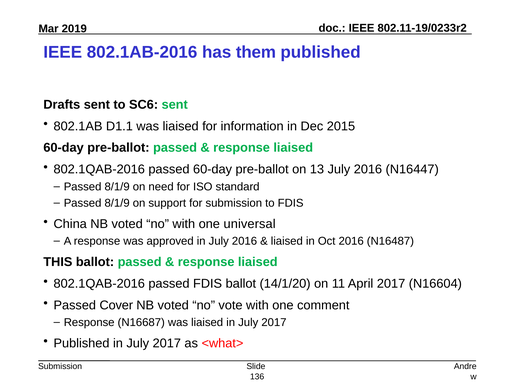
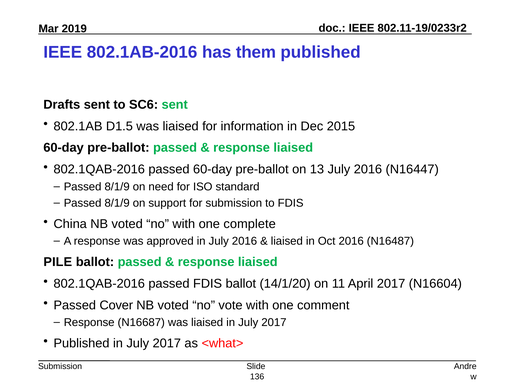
D1.1: D1.1 -> D1.5 (119, 126)
universal: universal -> complete (250, 224)
THIS: THIS -> PILE (58, 262)
